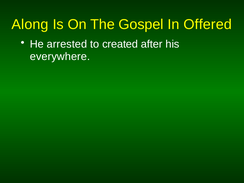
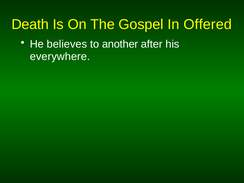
Along: Along -> Death (30, 24)
arrested: arrested -> believes (67, 44)
created: created -> another (120, 44)
